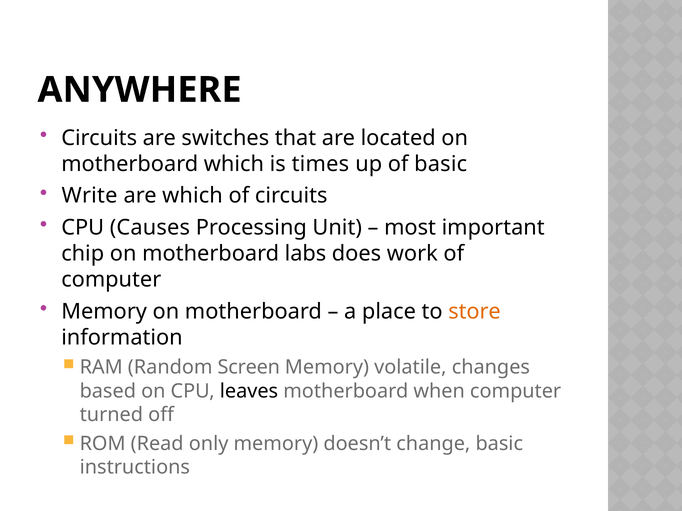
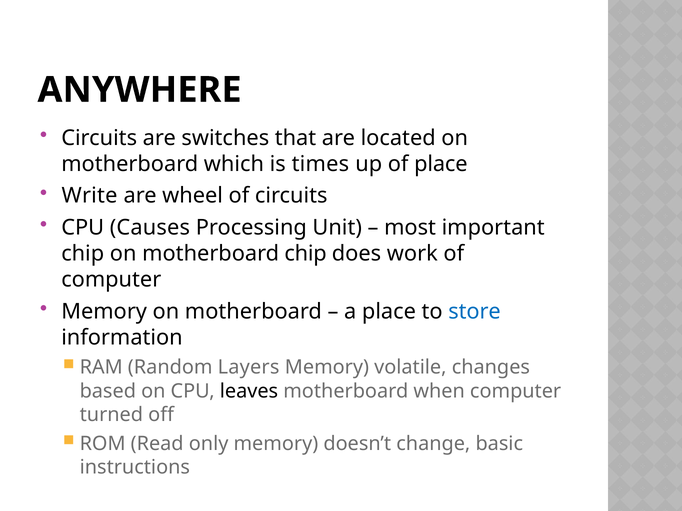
of basic: basic -> place (441, 164)
are which: which -> wheel (193, 196)
motherboard labs: labs -> chip (306, 254)
store colour: orange -> blue (475, 312)
Screen: Screen -> Layers (249, 368)
